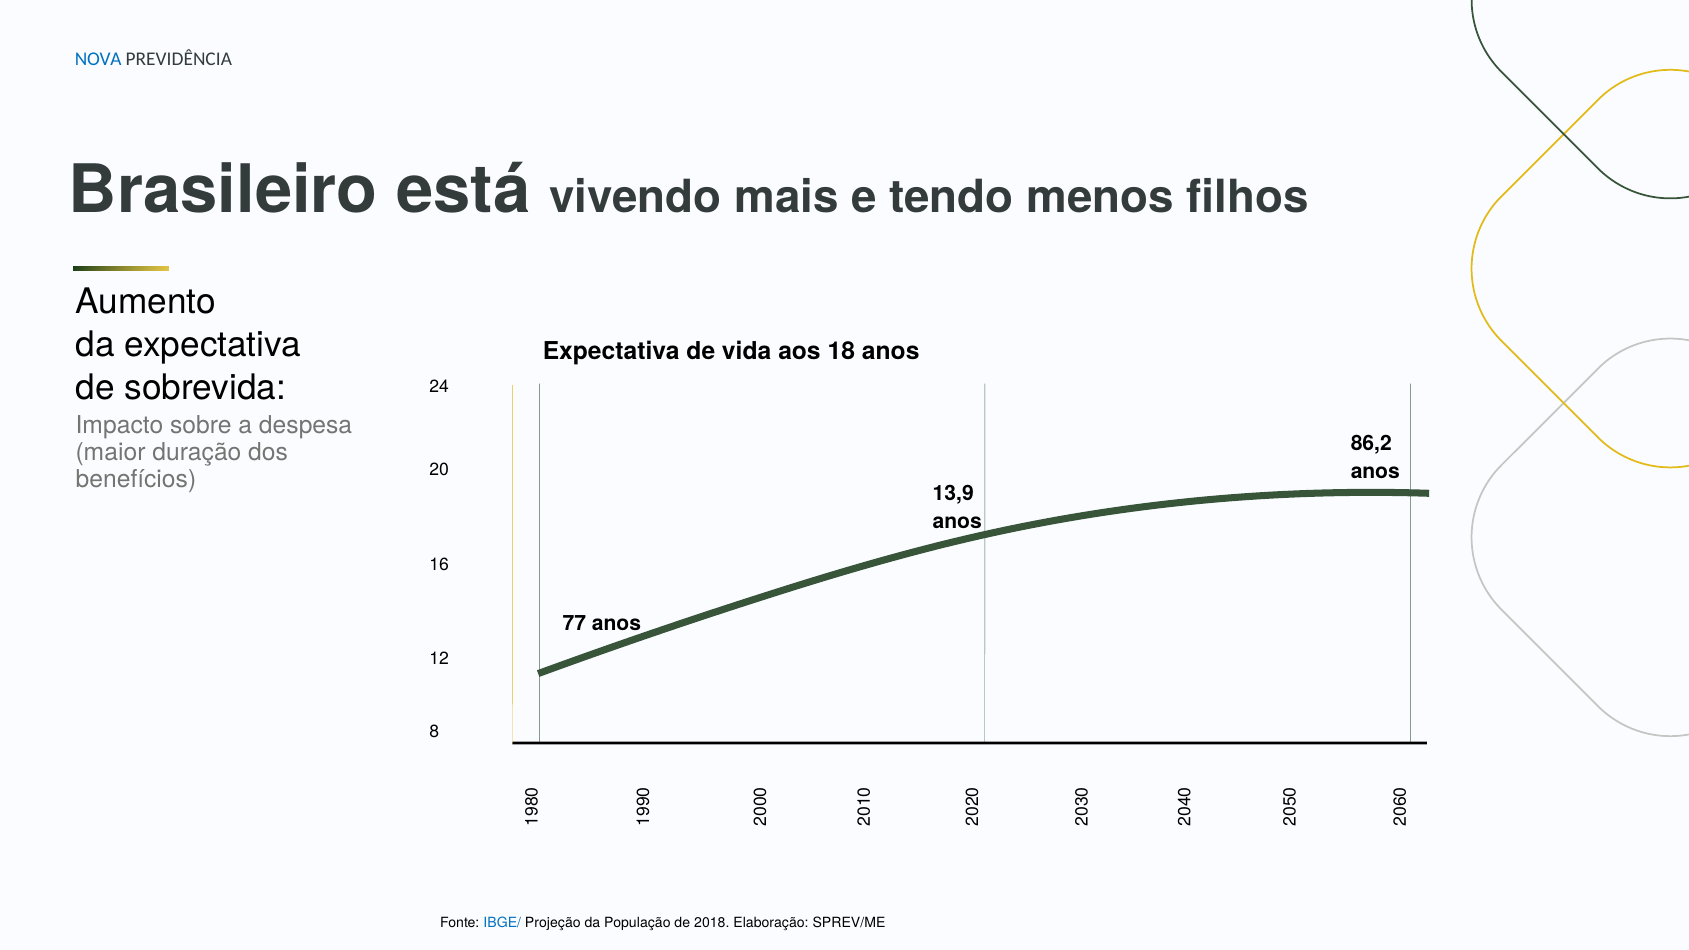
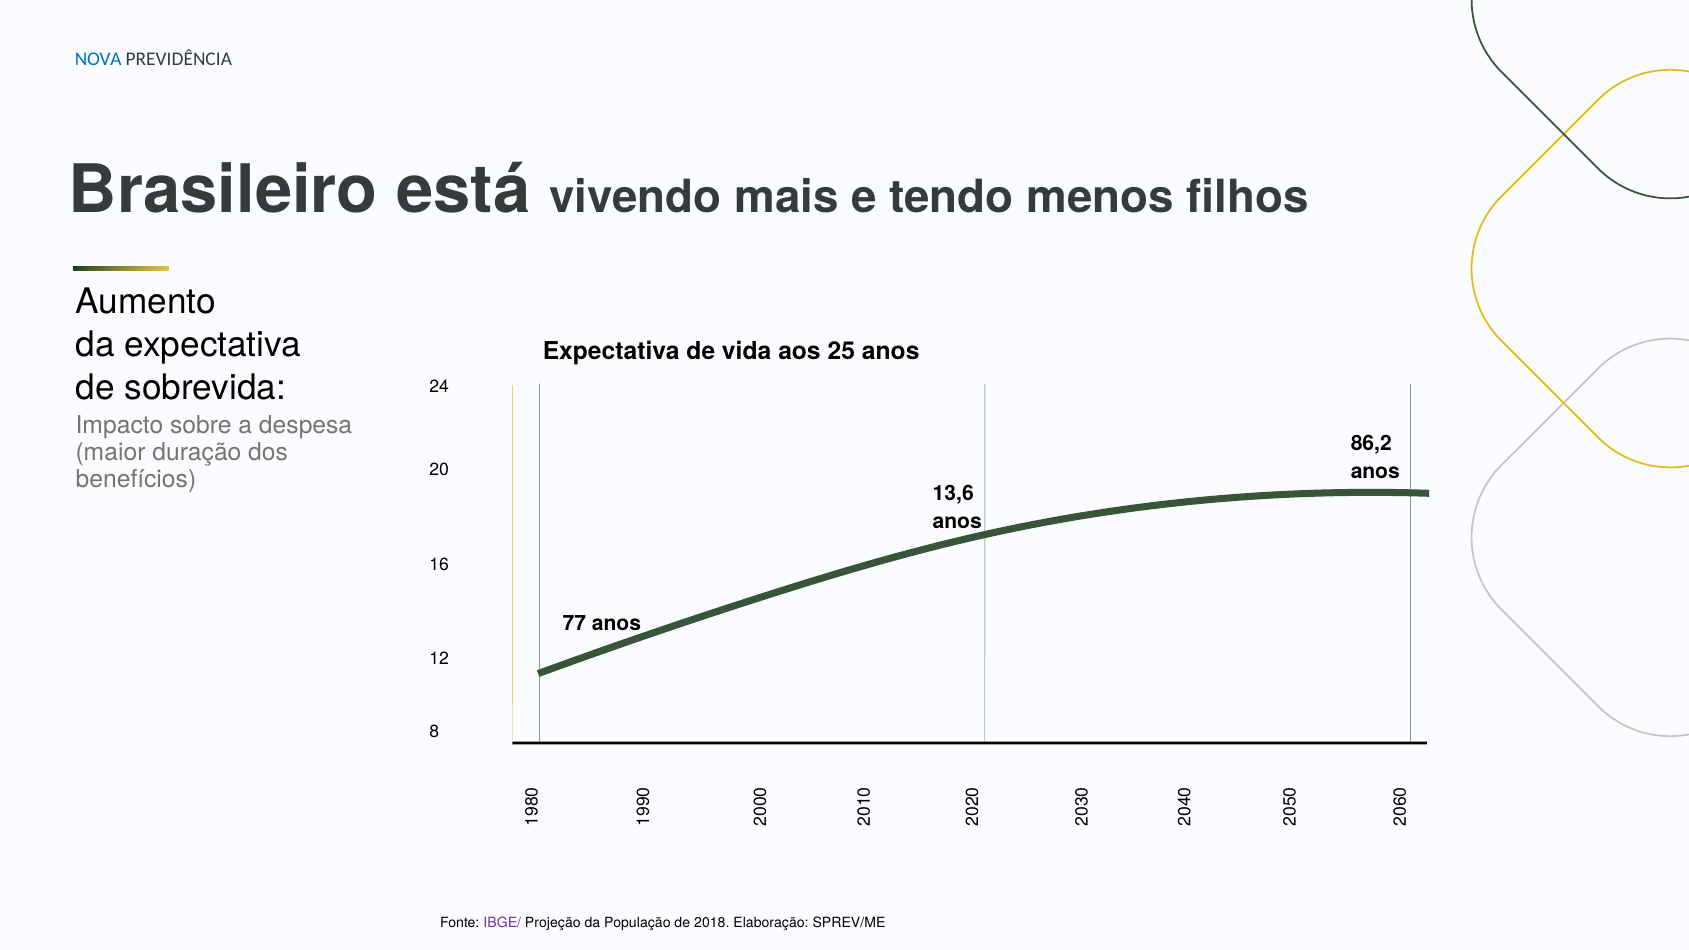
18: 18 -> 25 (841, 352)
13,9: 13,9 -> 13,6 (953, 494)
IBGE/ colour: blue -> purple (502, 923)
